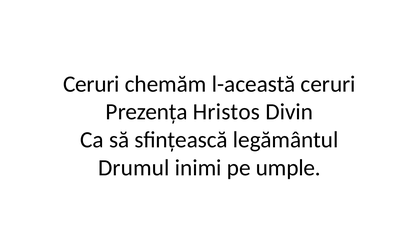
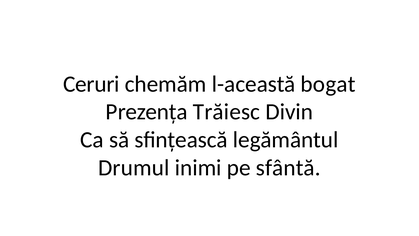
l-această ceruri: ceruri -> bogat (328, 84)
Hristos: Hristos -> Trăiesc (227, 112)
umple: umple -> sfântă (288, 168)
